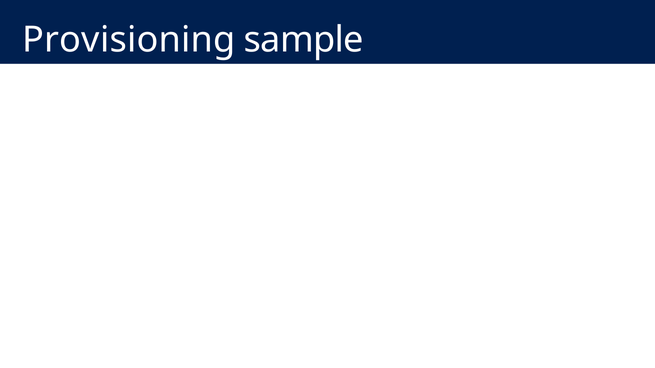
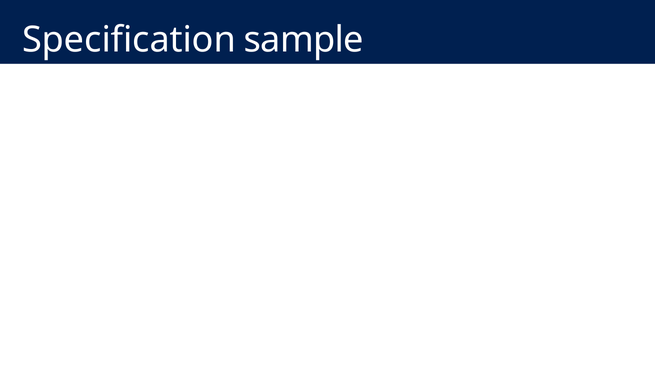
Provisioning: Provisioning -> Specification (129, 40)
